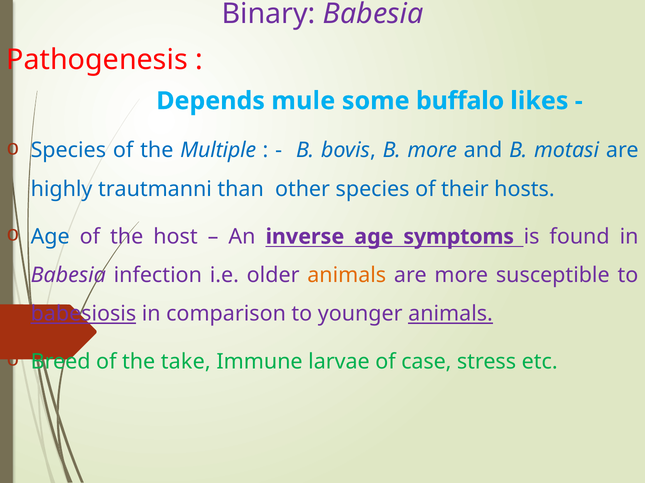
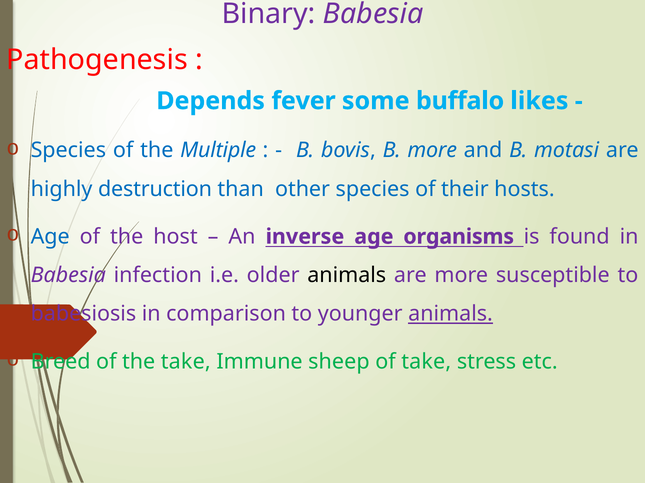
mule: mule -> fever (304, 101)
trautmanni: trautmanni -> destruction (155, 189)
symptoms: symptoms -> organisms (459, 237)
animals colour: orange -> black (347, 276)
babesiosis underline: present -> none (83, 314)
larvae: larvae -> sheep (339, 362)
of case: case -> take (426, 362)
